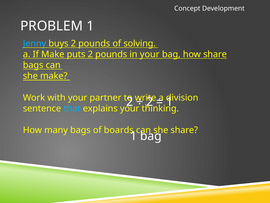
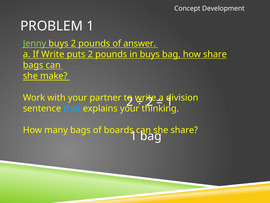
Jenny colour: light blue -> light green (35, 43)
solving: solving -> answer (140, 43)
If Make: Make -> Write (53, 54)
in your: your -> buys (150, 54)
